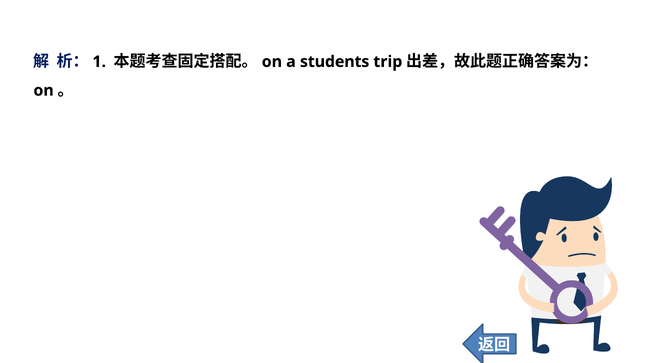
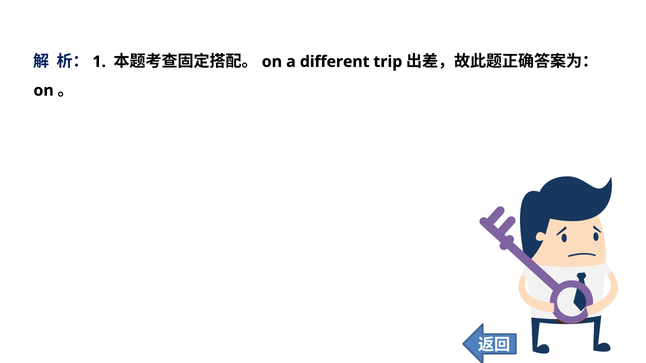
students: students -> different (335, 62)
